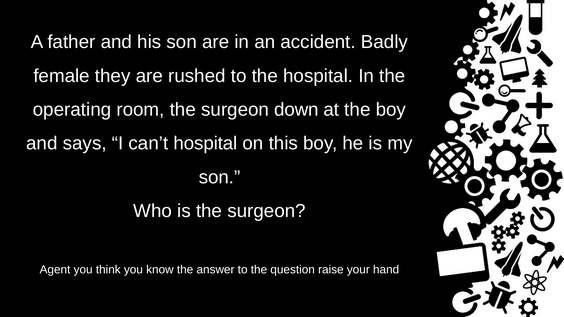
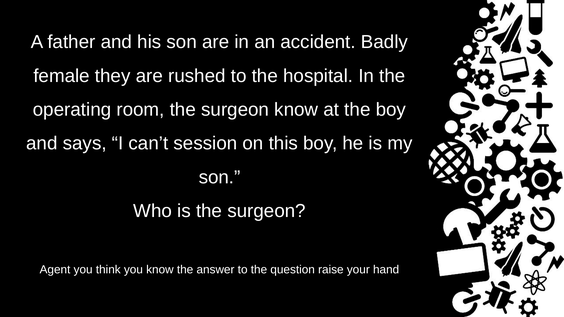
surgeon down: down -> know (296, 110)
can’t hospital: hospital -> session (205, 144)
